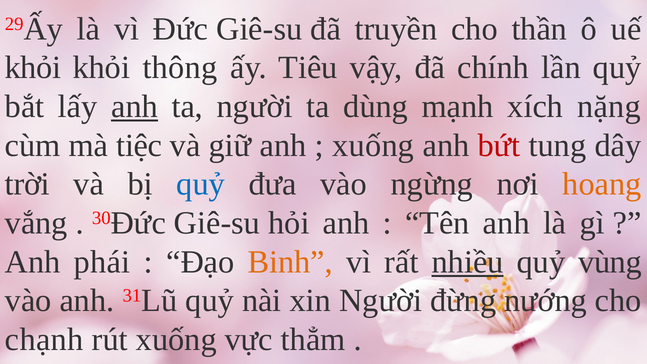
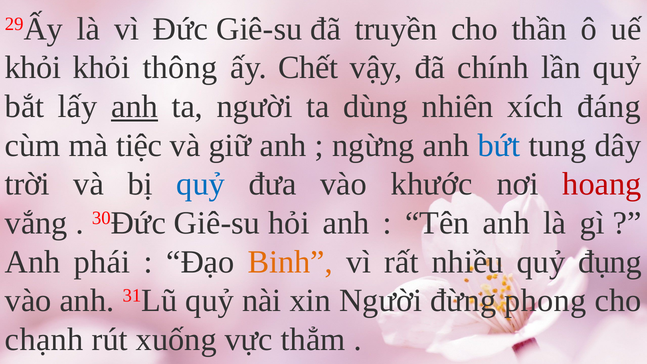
Tiêu: Tiêu -> Chết (308, 68)
mạnh: mạnh -> nhiên (458, 107)
nặng: nặng -> đáng (609, 107)
xuống: xuống -> ngừng (373, 145)
bứt colour: red -> blue (499, 145)
ngừng: ngừng -> khước (432, 184)
hoang colour: orange -> red (602, 184)
nhiều underline: present -> none (468, 262)
vùng: vùng -> đụng (610, 262)
nướng: nướng -> phong (545, 301)
